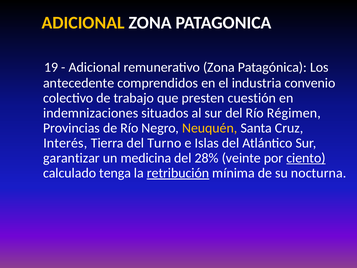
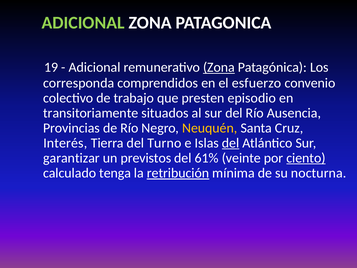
ADICIONAL colour: yellow -> light green (83, 23)
Zona underline: none -> present (219, 67)
antecedente: antecedente -> corresponda (79, 83)
industria: industria -> esfuerzo (257, 83)
cuestión: cuestión -> episodio (252, 98)
indemnizaciones: indemnizaciones -> transitoriamente (91, 113)
Régimen: Régimen -> Ausencia (294, 113)
del underline: none -> present (231, 143)
medicina: medicina -> previstos (146, 158)
28%: 28% -> 61% (207, 158)
